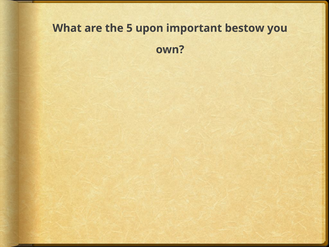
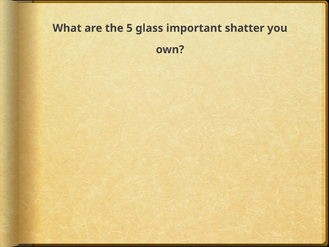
upon: upon -> glass (149, 28)
bestow: bestow -> shatter (245, 28)
